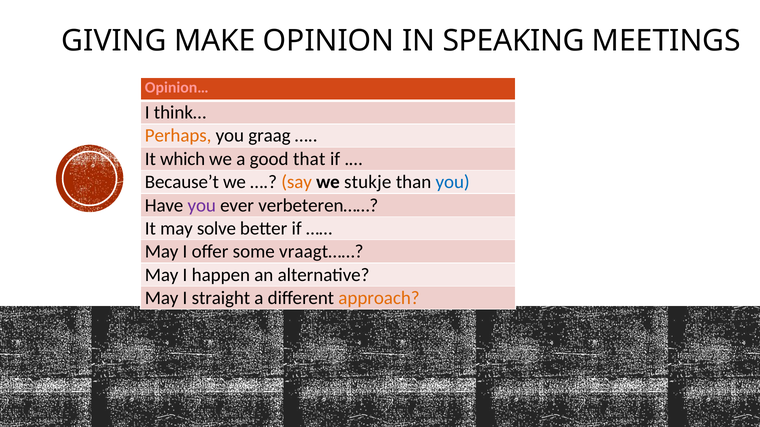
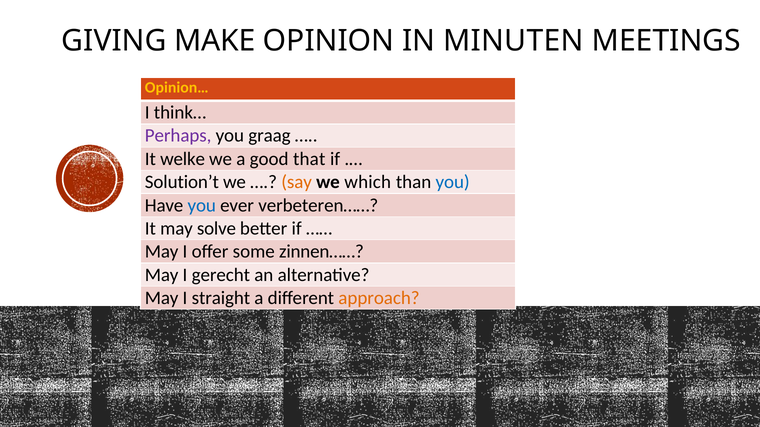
SPEAKING: SPEAKING -> MINUTEN (513, 41)
Opinion… colour: pink -> yellow (177, 88)
Perhaps colour: orange -> purple (178, 136)
which: which -> welke (183, 159)
Because’t: Because’t -> Solution’t (182, 182)
stukje: stukje -> which (368, 182)
you colour: purple -> blue (202, 205)
vraagt……: vraagt…… -> zinnen…… (321, 252)
happen: happen -> gerecht (221, 275)
